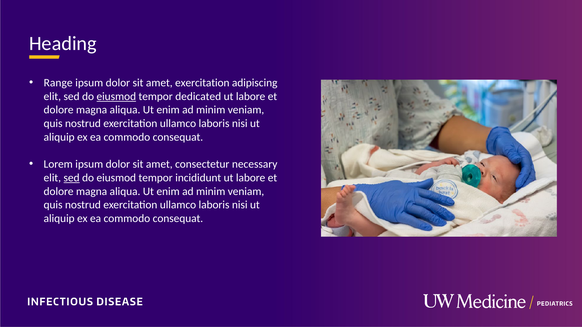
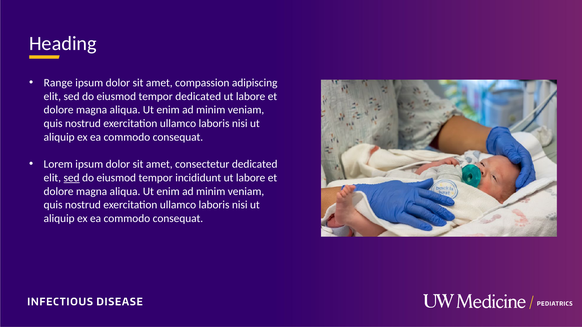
amet exercitation: exercitation -> compassion (202, 83)
eiusmod underline: present -> none (116, 96)
consectetur necessary: necessary -> dedicated (255, 164)
